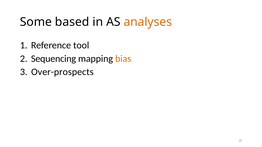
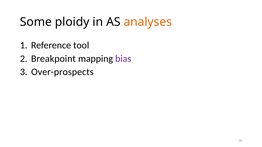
based: based -> ploidy (72, 22)
Sequencing: Sequencing -> Breakpoint (53, 59)
bias colour: orange -> purple (123, 59)
